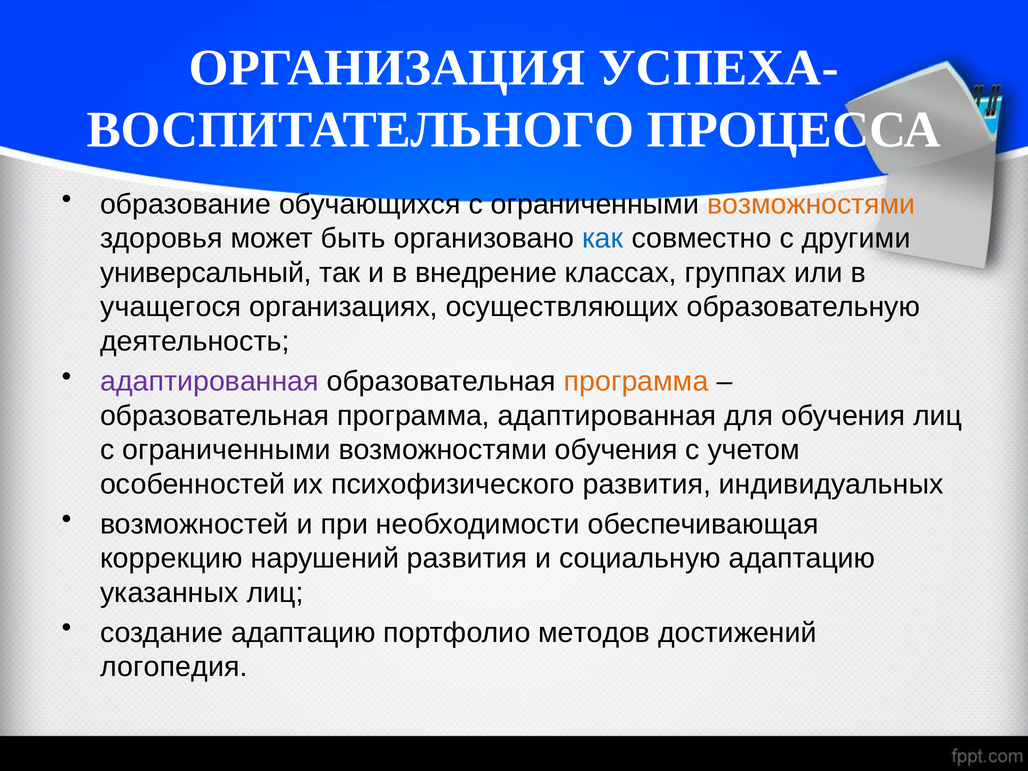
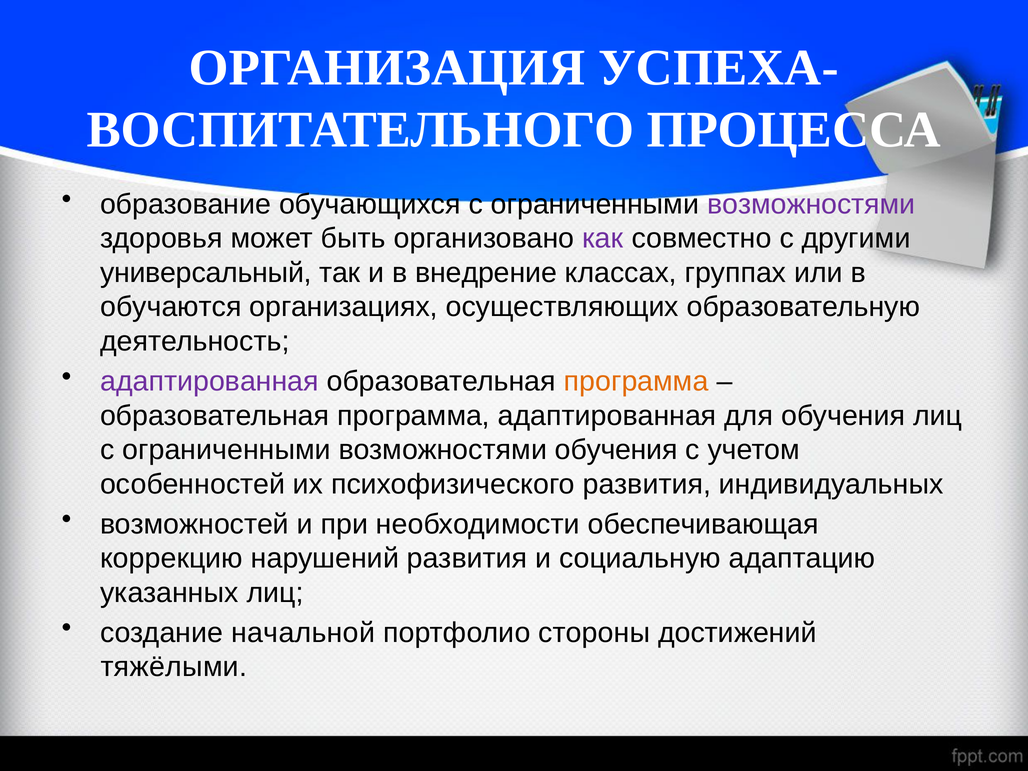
возможностями colour: orange -> purple (811, 204)
как colour: blue -> purple (603, 238)
учащегося: учащегося -> обучаются (171, 307)
создание адаптацию: адаптацию -> начальной (303, 633)
методов: методов -> стороны (594, 633)
логопедия: логопедия -> тяжёлыми (174, 667)
